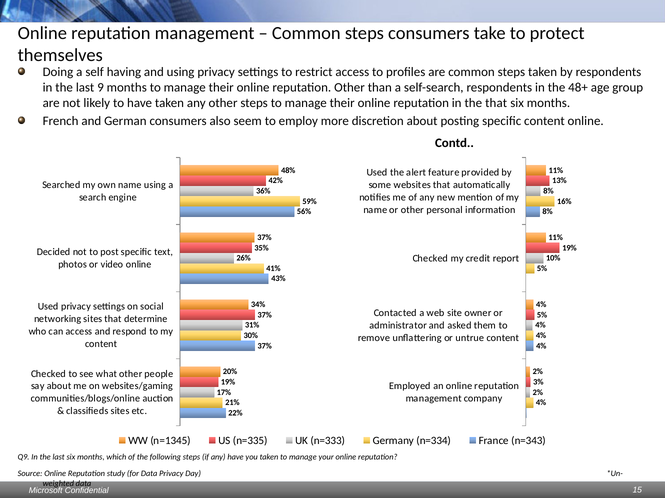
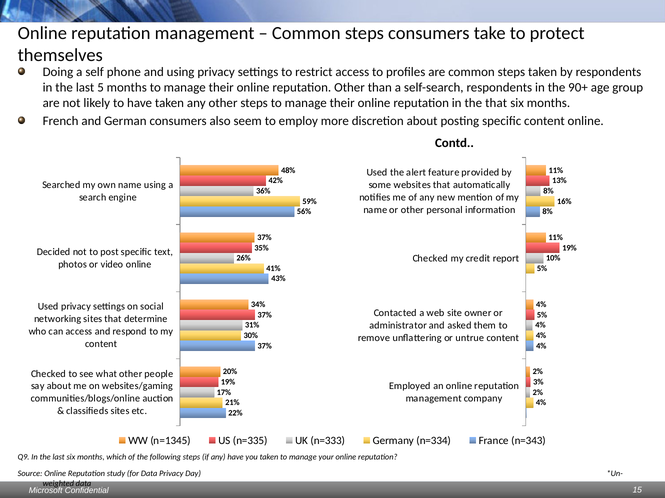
having: having -> phone (124, 72)
9: 9 -> 5 (101, 88)
48+: 48+ -> 90+ (578, 88)
